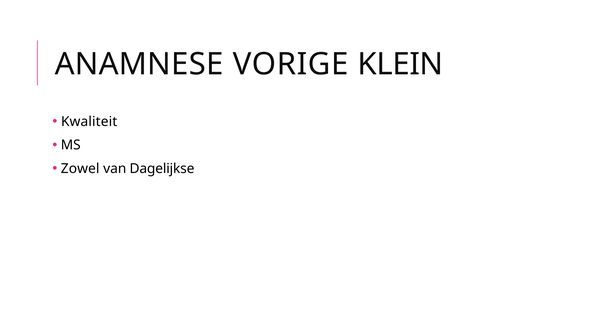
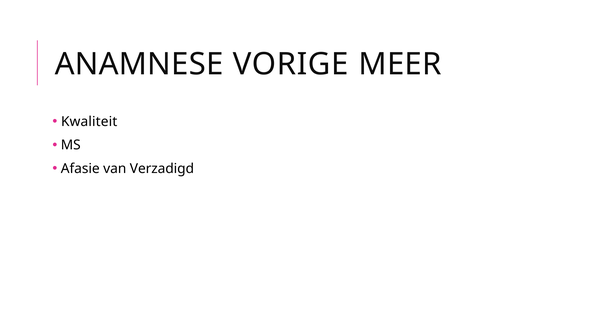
KLEIN: KLEIN -> MEER (400, 64)
Zowel: Zowel -> Afasie (80, 169)
Dagelijkse: Dagelijkse -> Verzadigd (162, 169)
